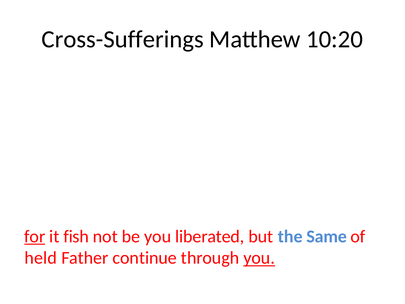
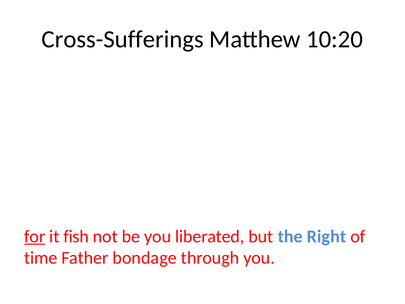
Same: Same -> Right (326, 236)
held: held -> time (41, 258)
continue: continue -> bondage (145, 258)
you underline: present -> none (259, 258)
